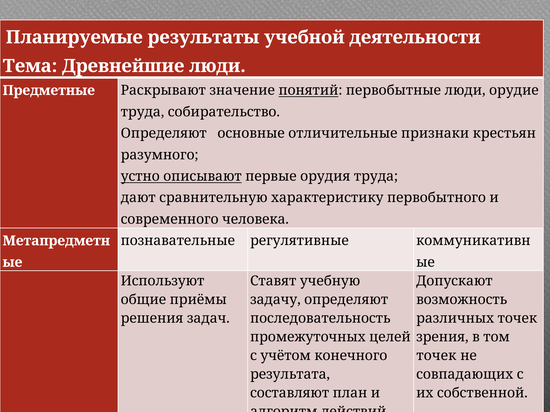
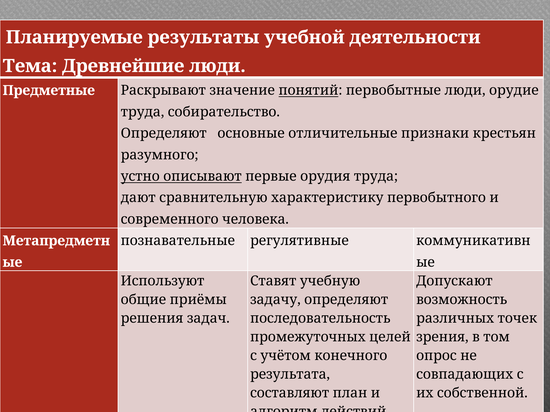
точек: точек -> опрос (436, 356)
